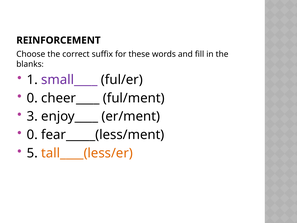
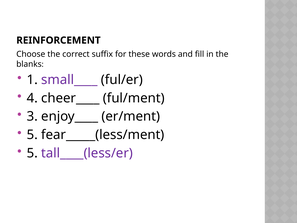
0: 0 -> 4 (32, 98)
0: 0 -> 5 (32, 135)
tall____(less/er colour: orange -> purple (87, 153)
